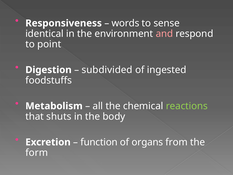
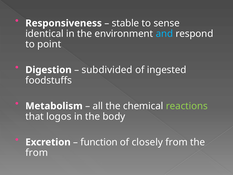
words: words -> stable (125, 23)
and colour: pink -> light blue (164, 34)
shuts: shuts -> logos (59, 116)
organs: organs -> closely (147, 142)
form: form -> from (37, 152)
